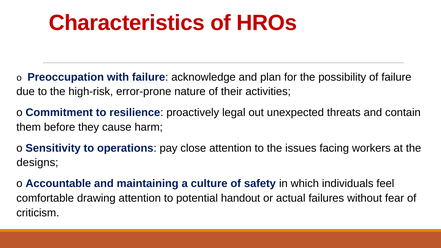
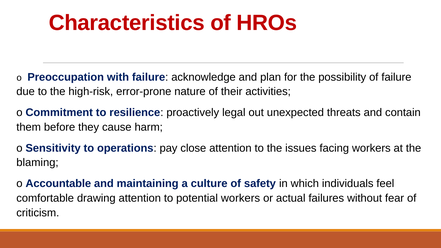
designs: designs -> blaming (37, 163)
potential handout: handout -> workers (240, 198)
